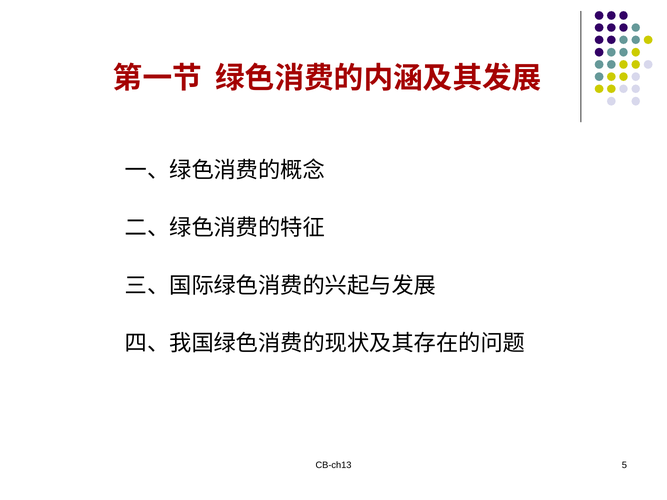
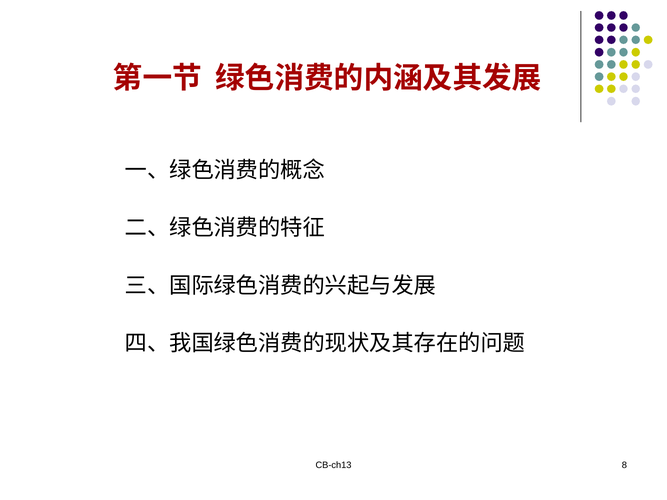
5: 5 -> 8 (624, 465)
